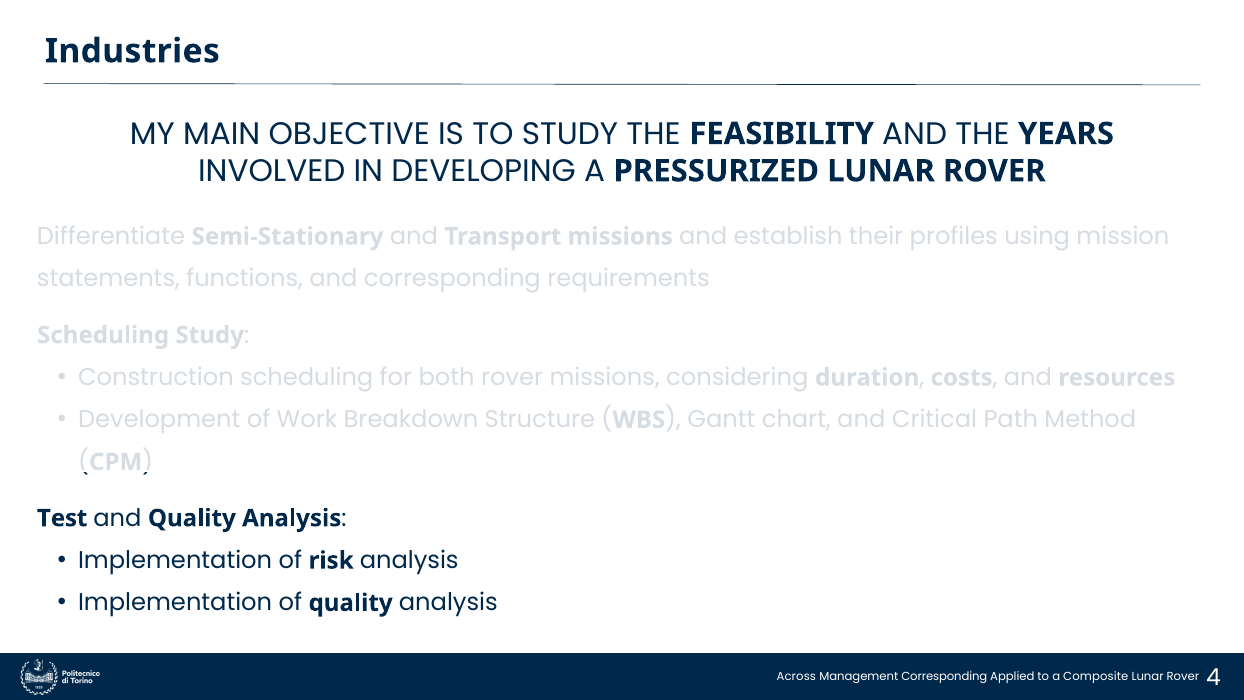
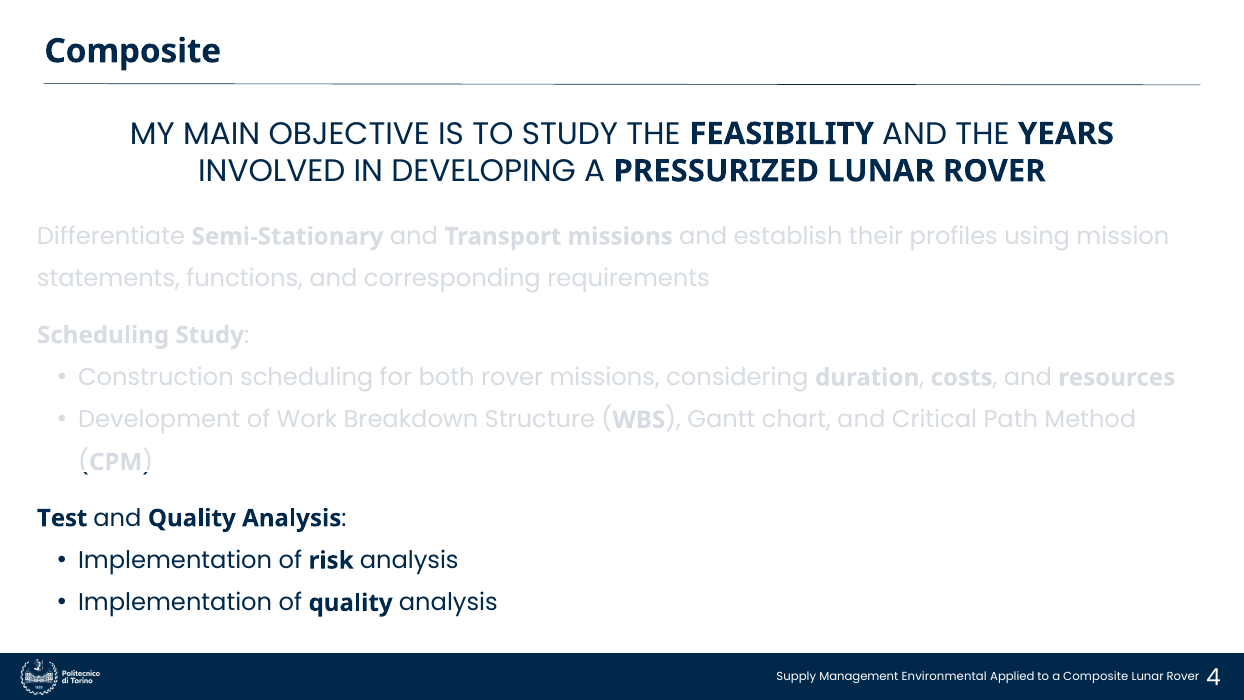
Industries: Industries -> Composite (133, 51)
Across: Across -> Supply (796, 677)
Management Corresponding: Corresponding -> Environmental (944, 677)
